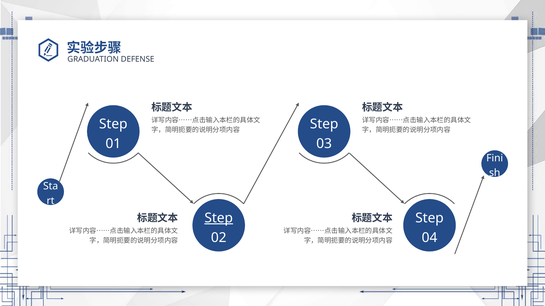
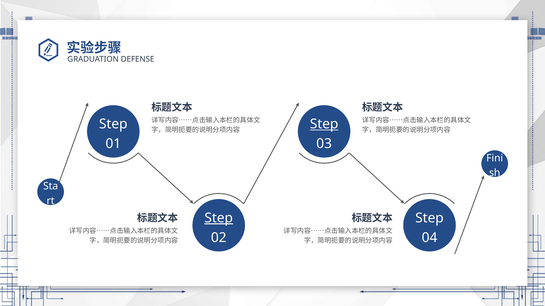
Step underline: none -> present (324, 124)
